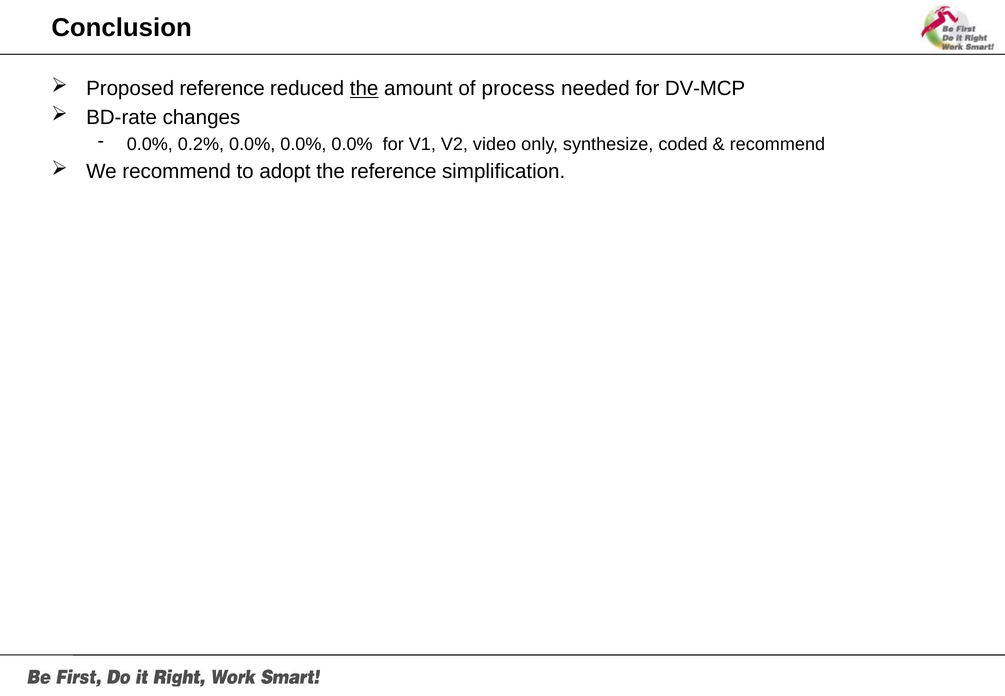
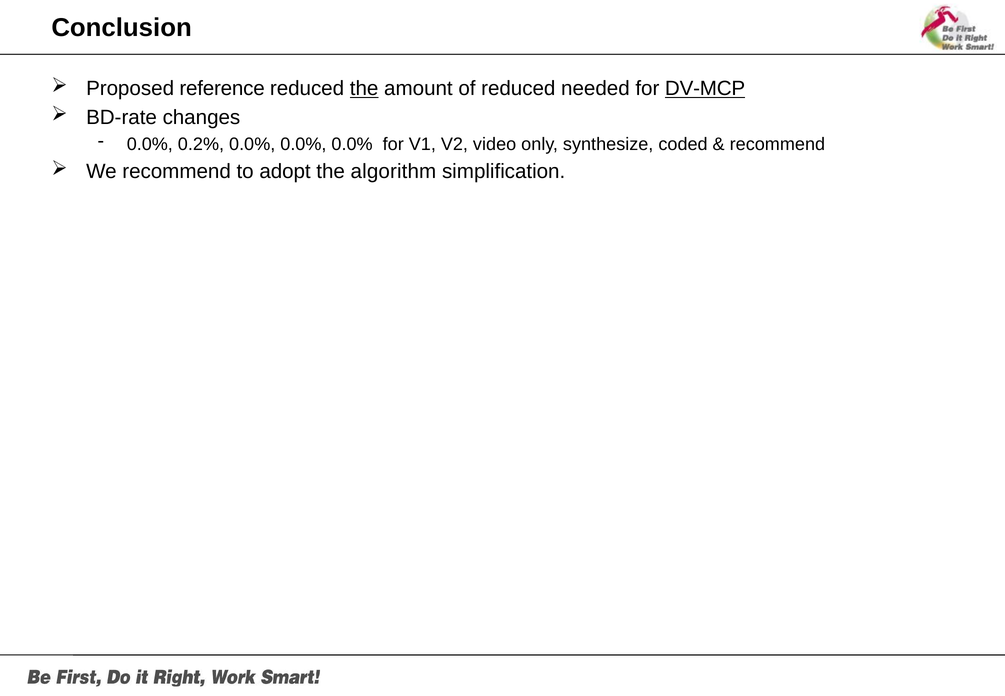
of process: process -> reduced (518, 89)
DV-MCP underline: none -> present (705, 89)
the reference: reference -> algorithm (393, 172)
